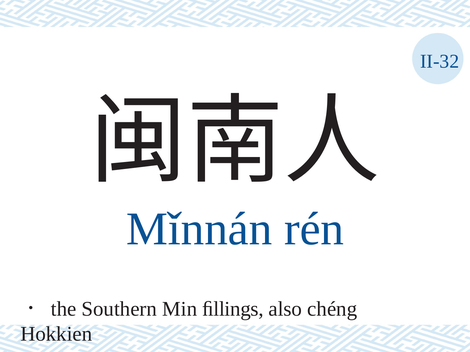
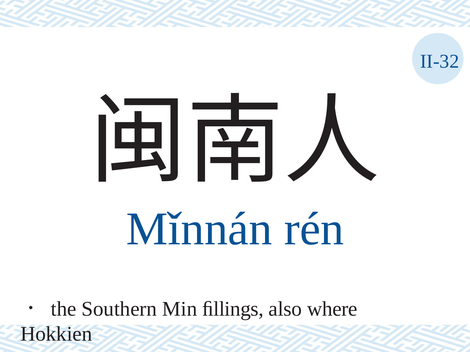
chéng: chéng -> where (332, 309)
